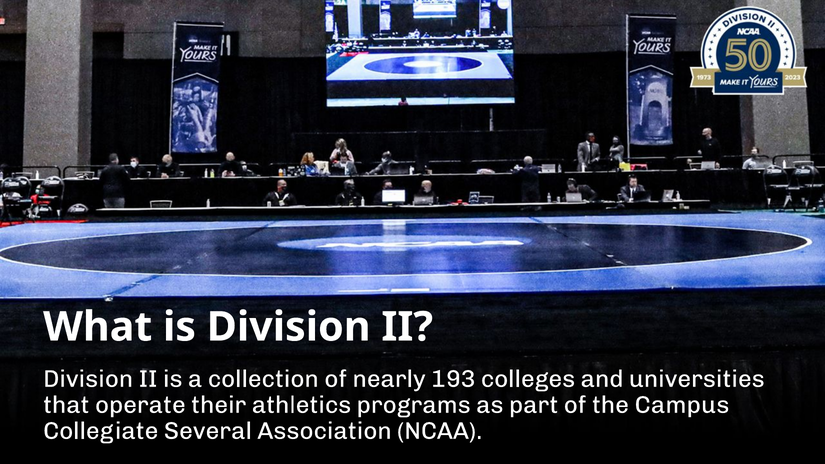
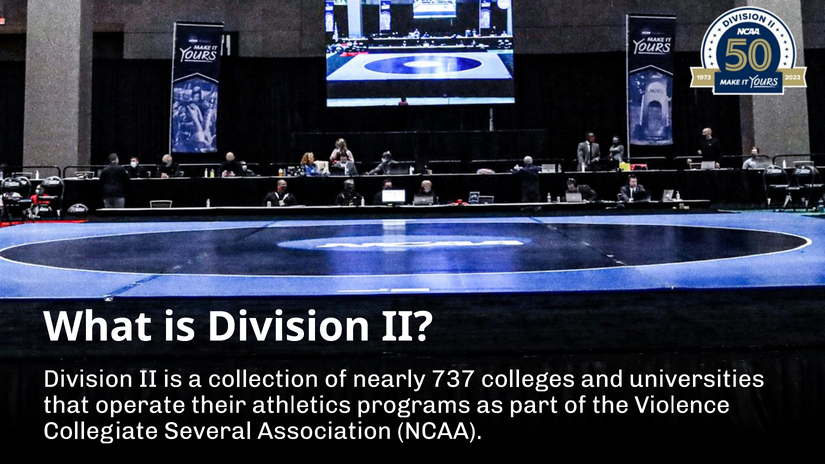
193: 193 -> 737 (453, 379)
Campus: Campus -> Violence (682, 405)
